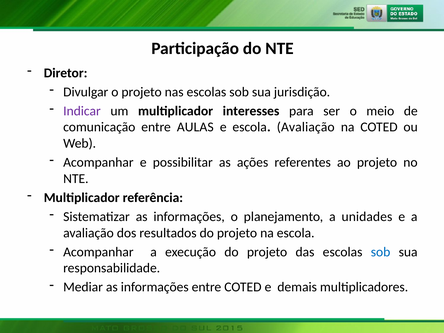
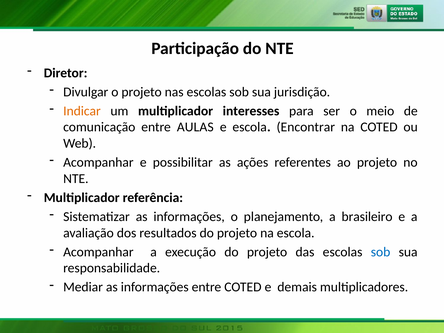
Indicar colour: purple -> orange (82, 111)
escola Avaliação: Avaliação -> Encontrar (306, 127)
unidades: unidades -> brasileiro (367, 217)
